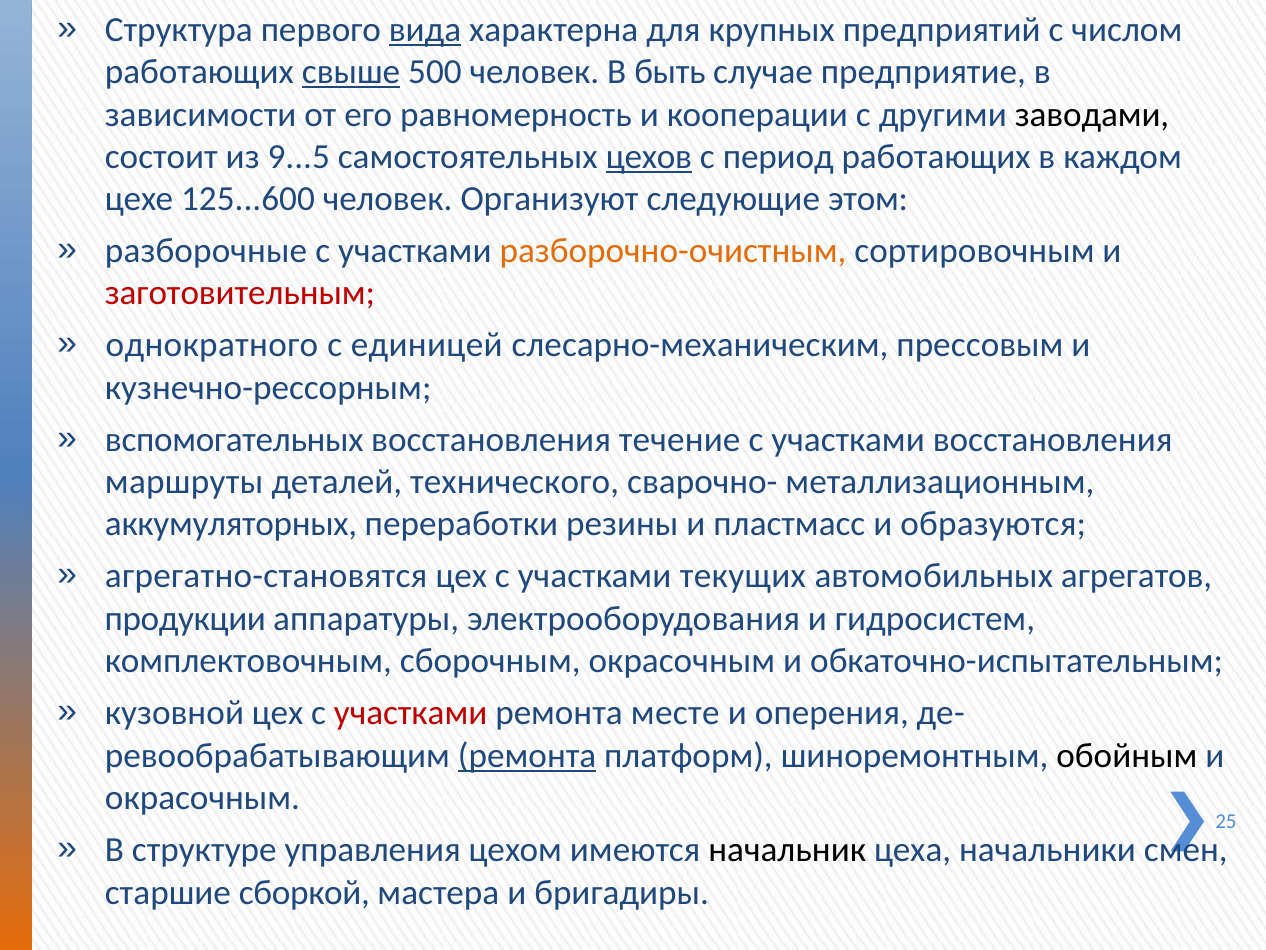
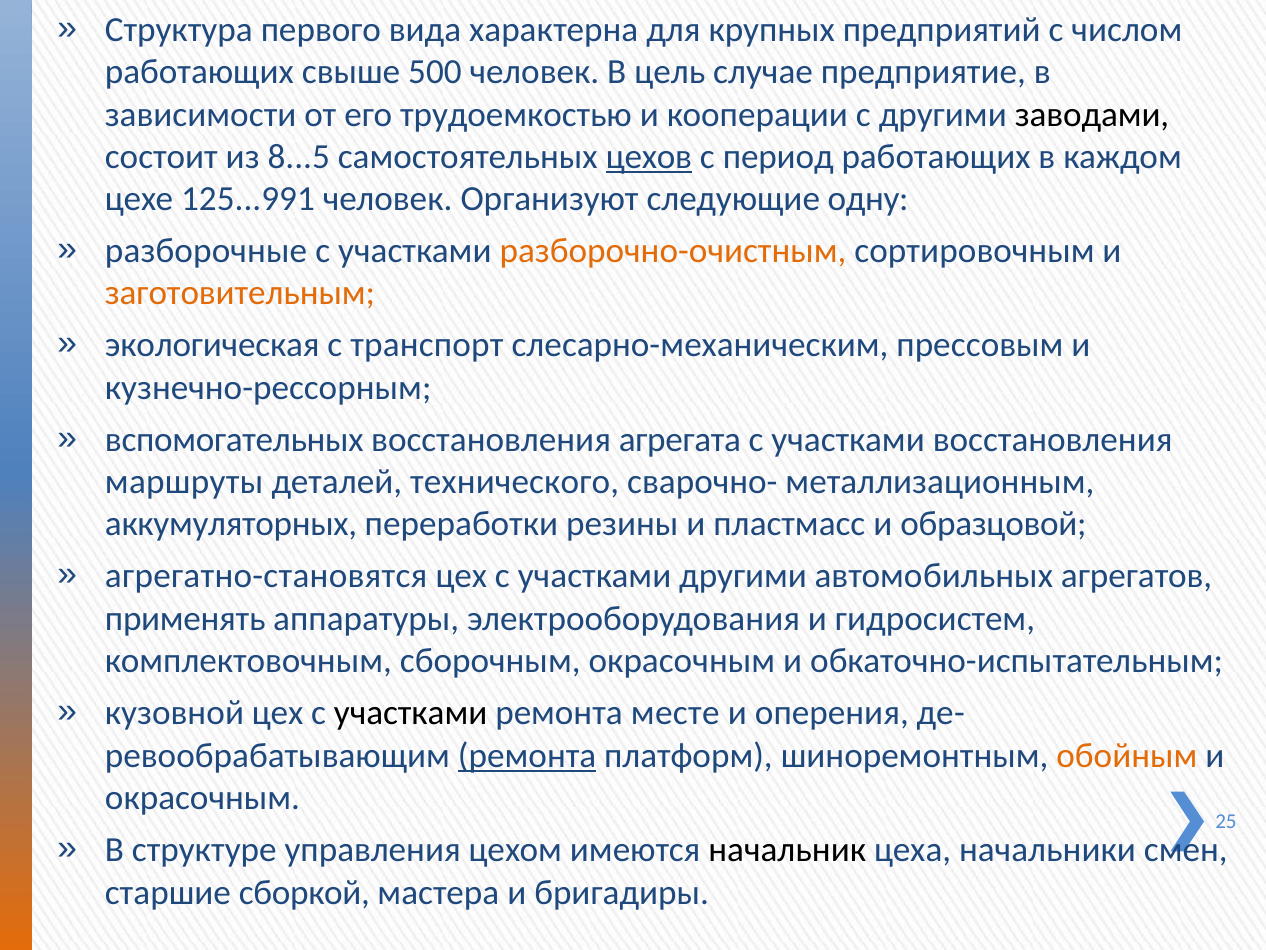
вида underline: present -> none (425, 30)
свыше underline: present -> none (351, 72)
быть: быть -> цель (670, 72)
равномерность: равномерность -> трудоемкостью (516, 114)
9...5: 9...5 -> 8...5 (299, 157)
125...600: 125...600 -> 125...991 (248, 199)
этом: этом -> одну (868, 199)
заготовительным colour: red -> orange (240, 293)
однократного: однократного -> экологическая (212, 345)
единицей: единицей -> транспорт (427, 345)
течение: течение -> агрегата (680, 439)
образуются: образуются -> образцовой (993, 524)
участками текущих: текущих -> другими (743, 576)
продукции: продукции -> применять (185, 618)
участками colour: red -> black (411, 712)
обойным colour: black -> orange (1127, 756)
